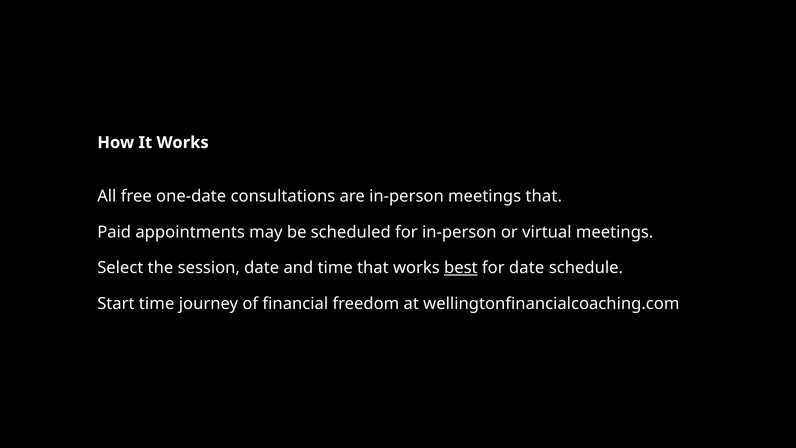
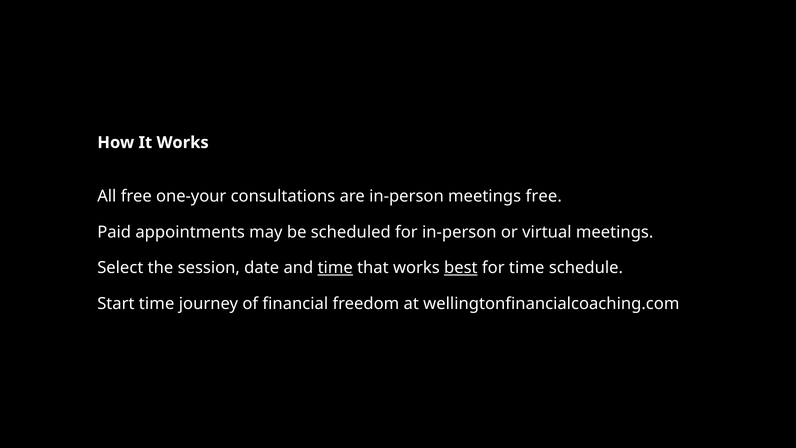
one-date: one-date -> one-your (191, 196)
meetings that: that -> free (544, 196)
time underline: none -> present (335, 268)
for date: date -> time (527, 268)
